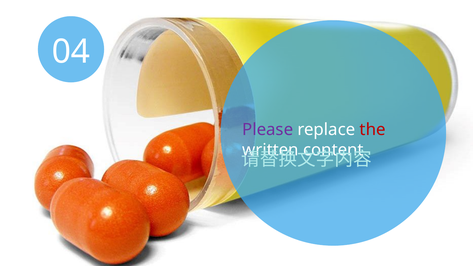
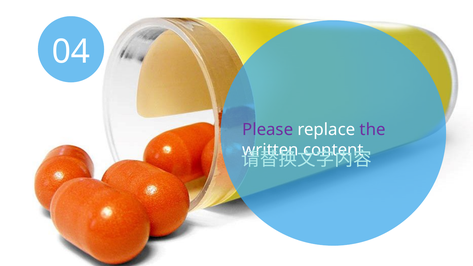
the colour: red -> purple (373, 130)
